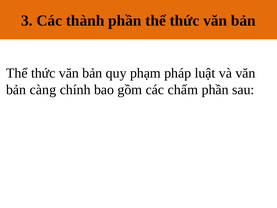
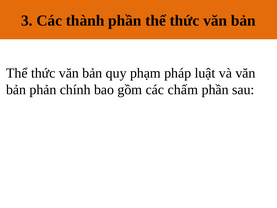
càng: càng -> phản (43, 90)
